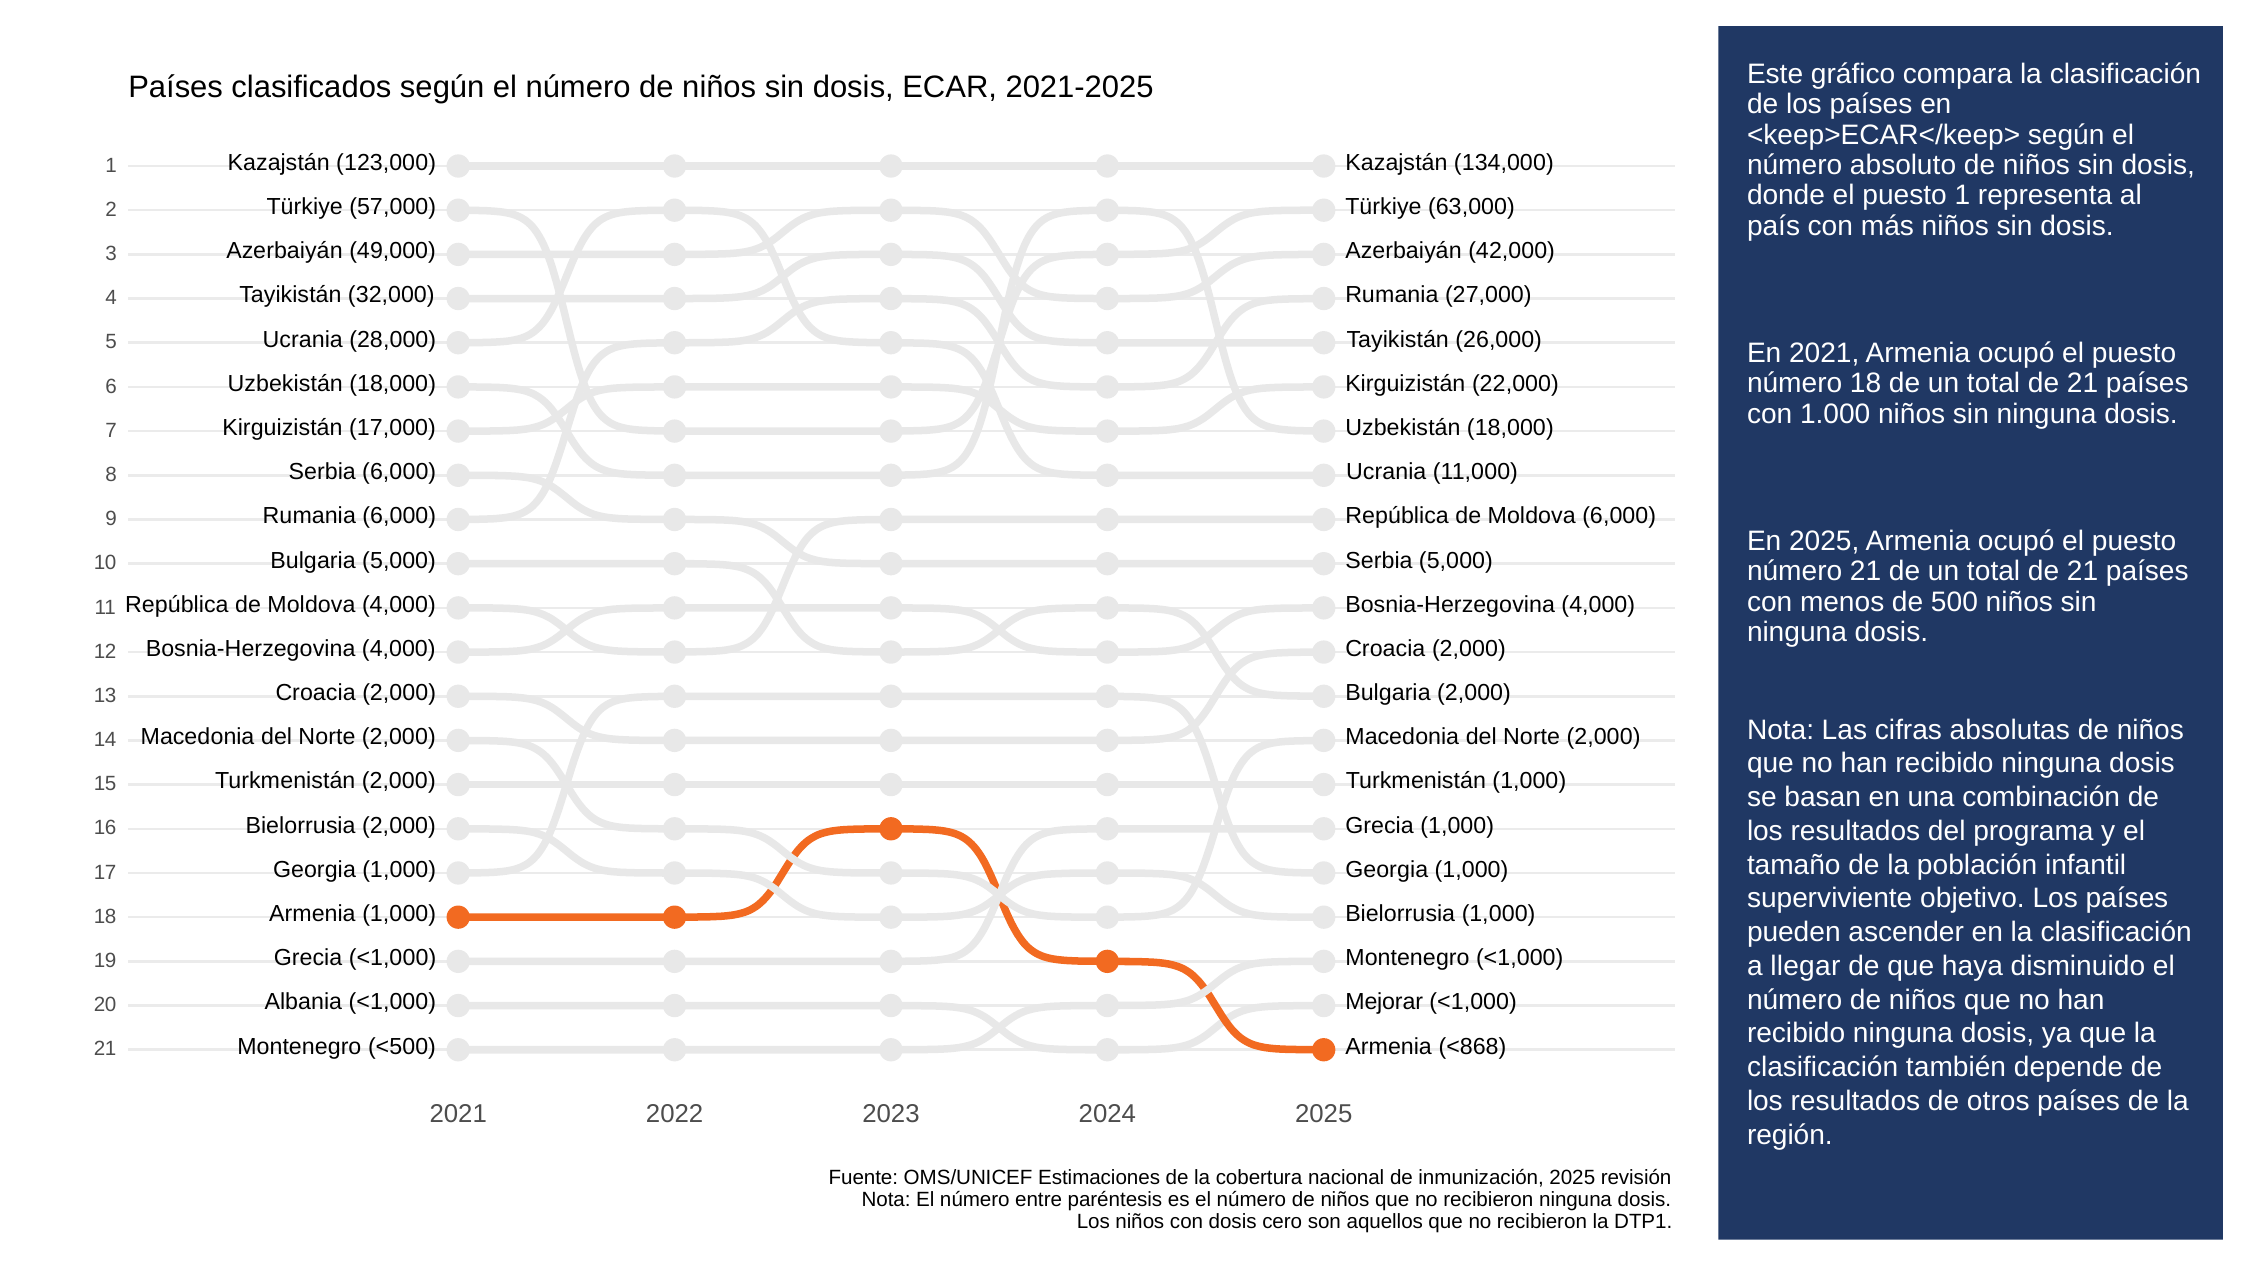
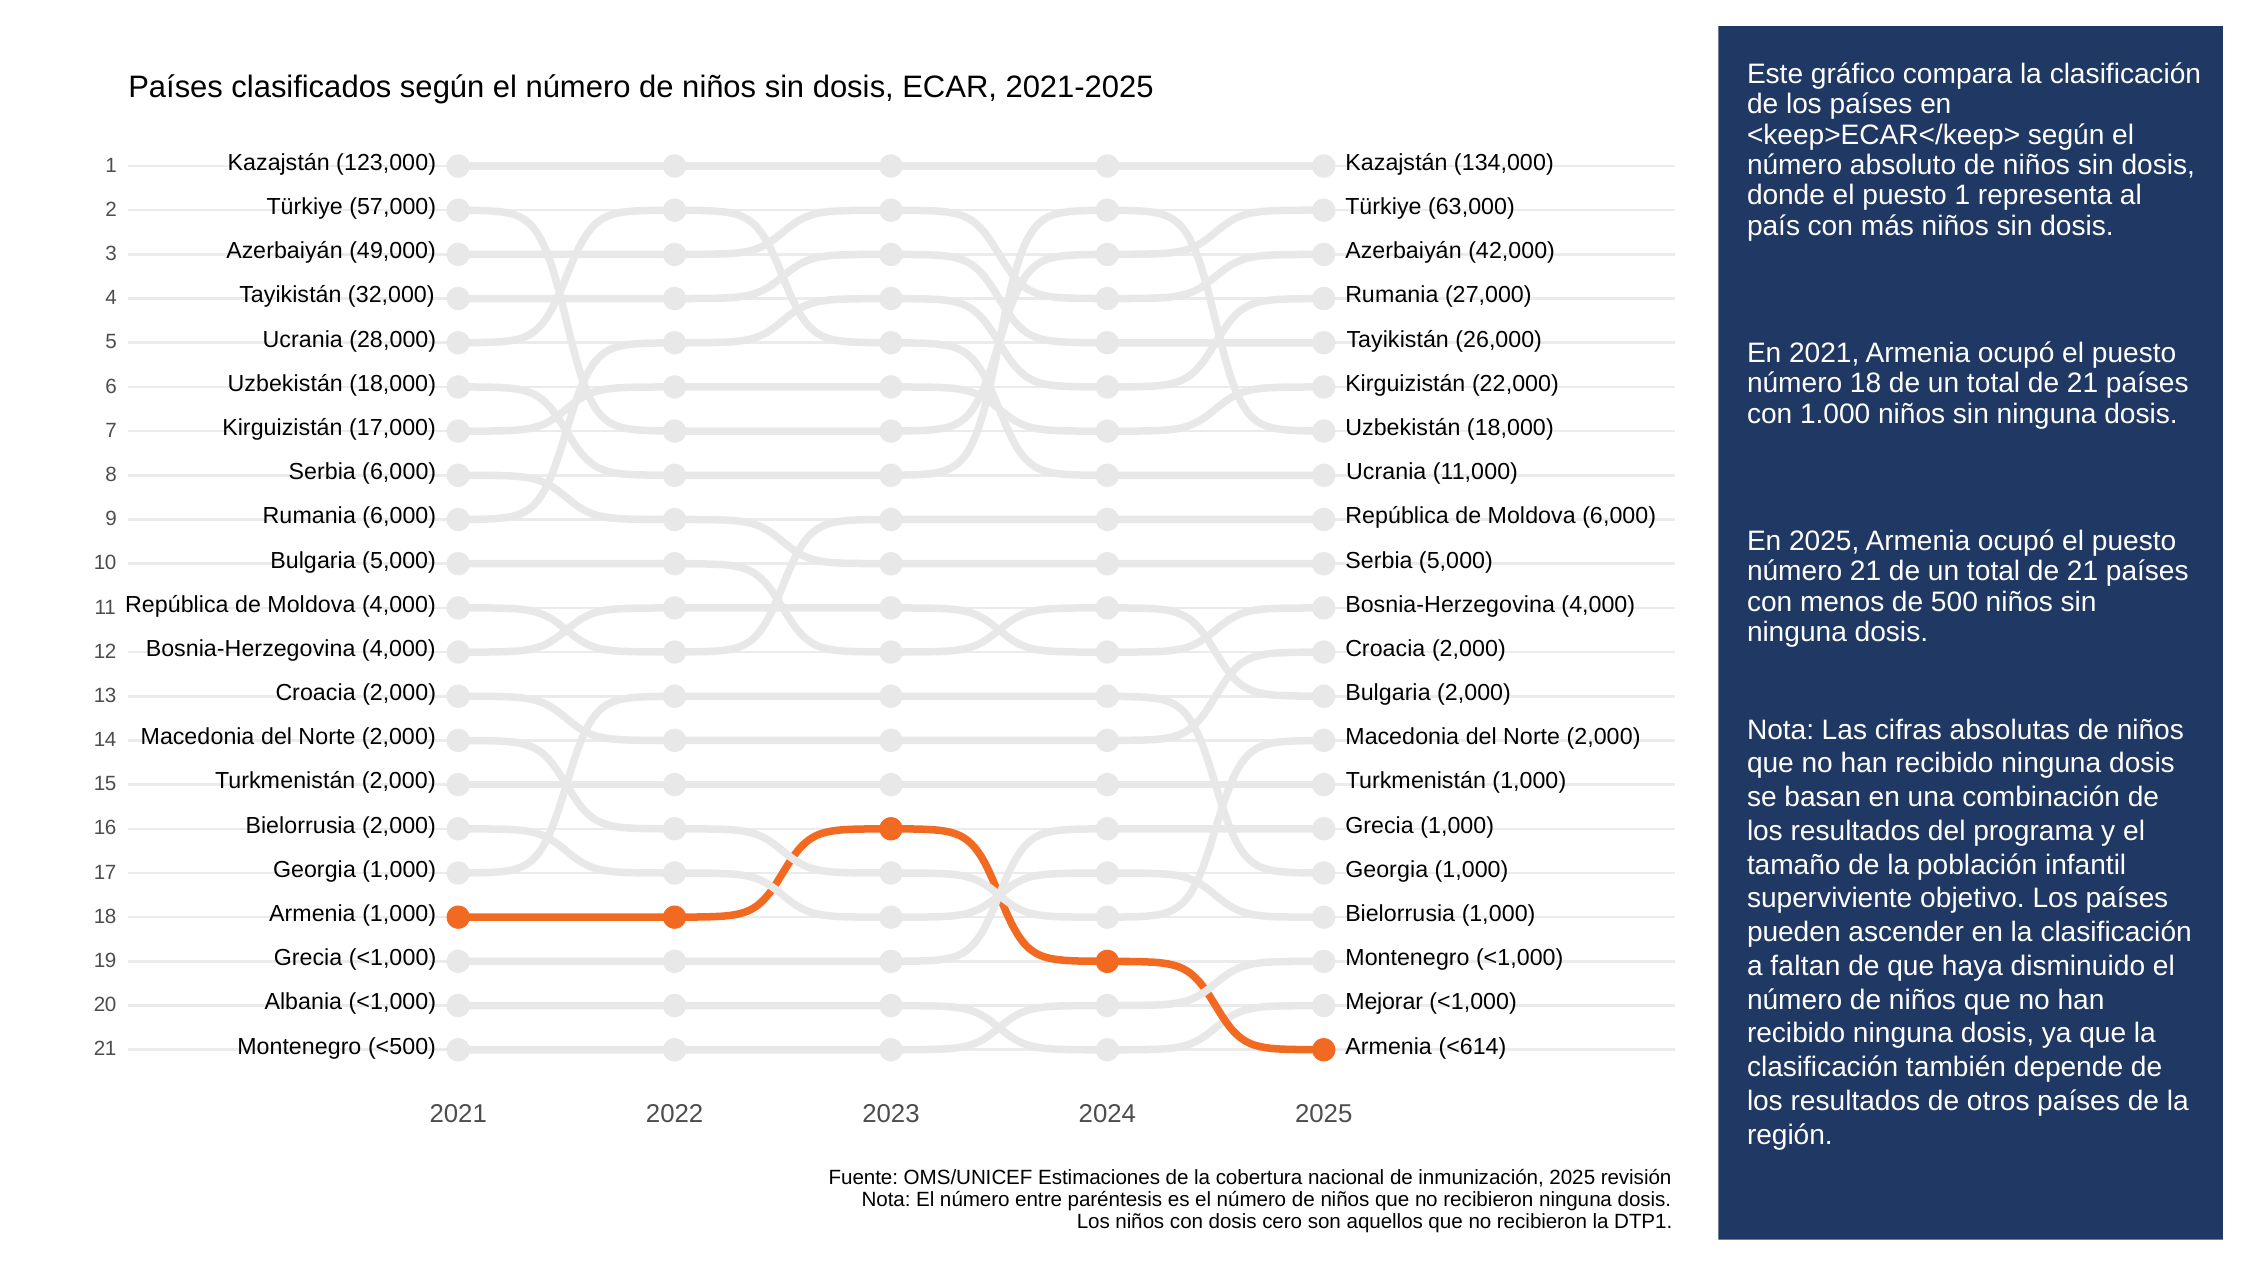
llegar: llegar -> faltan (1805, 966)
<868: <868 -> <614 (1472, 1047)
